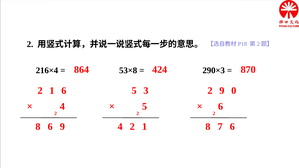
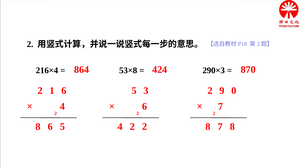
5: 5 -> 6 (145, 107)
6: 6 -> 7 (221, 107)
6 9: 9 -> 5 (62, 127)
1: 1 -> 2 (145, 127)
7 6: 6 -> 8 (232, 127)
